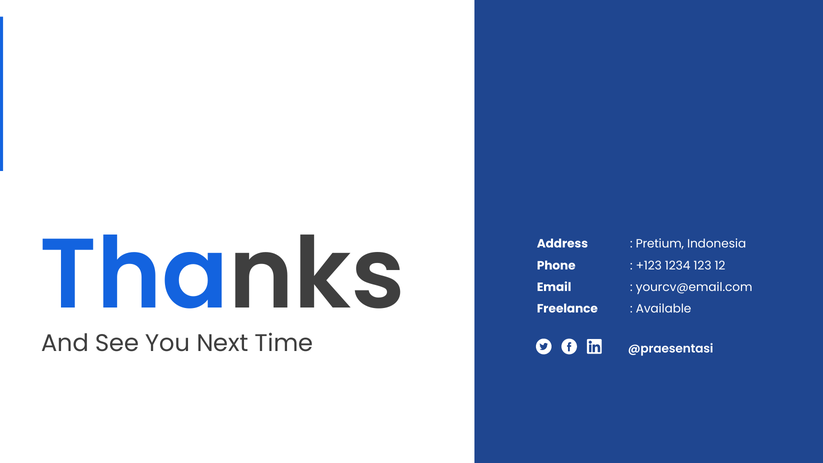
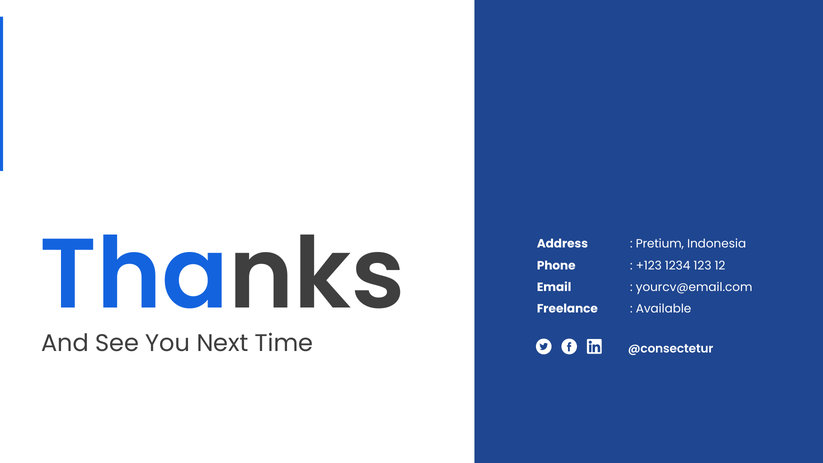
@praesentasi: @praesentasi -> @consectetur (671, 349)
